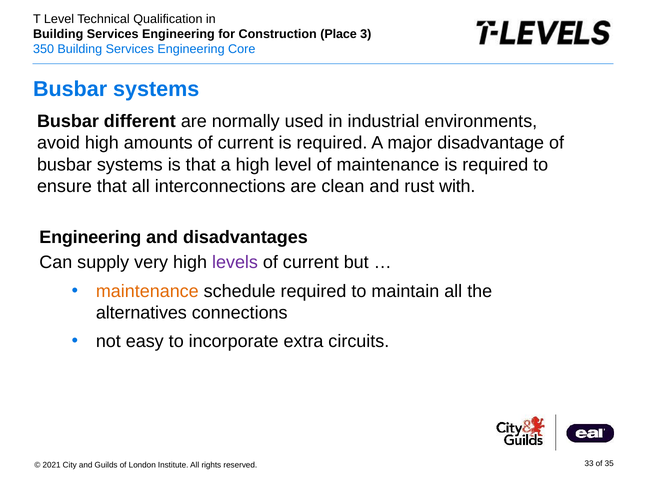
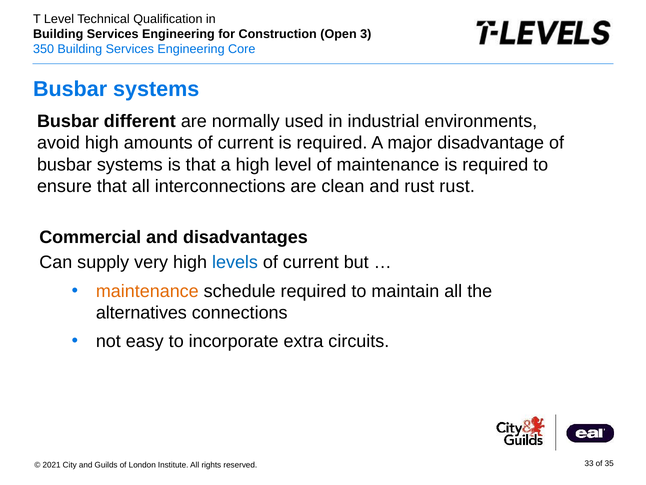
Place: Place -> Open (338, 34)
rust with: with -> rust (457, 186)
Engineering: Engineering -> Commercial (90, 237)
levels colour: purple -> blue (235, 262)
